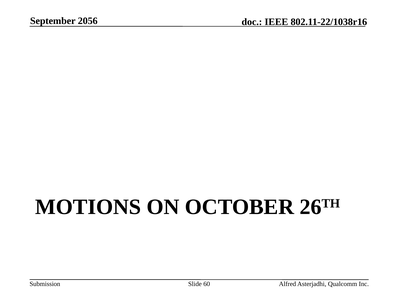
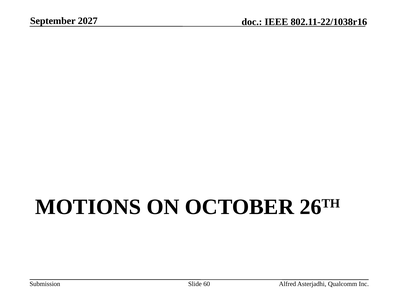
2056: 2056 -> 2027 (88, 21)
